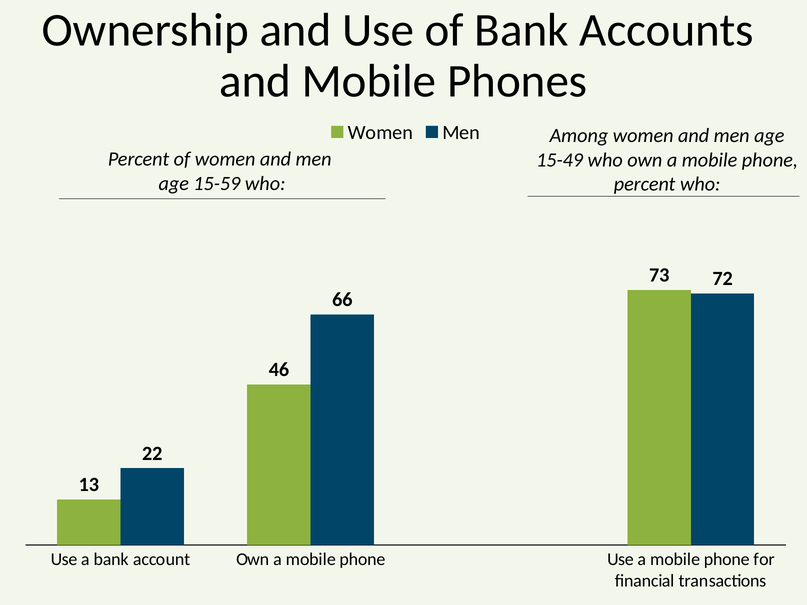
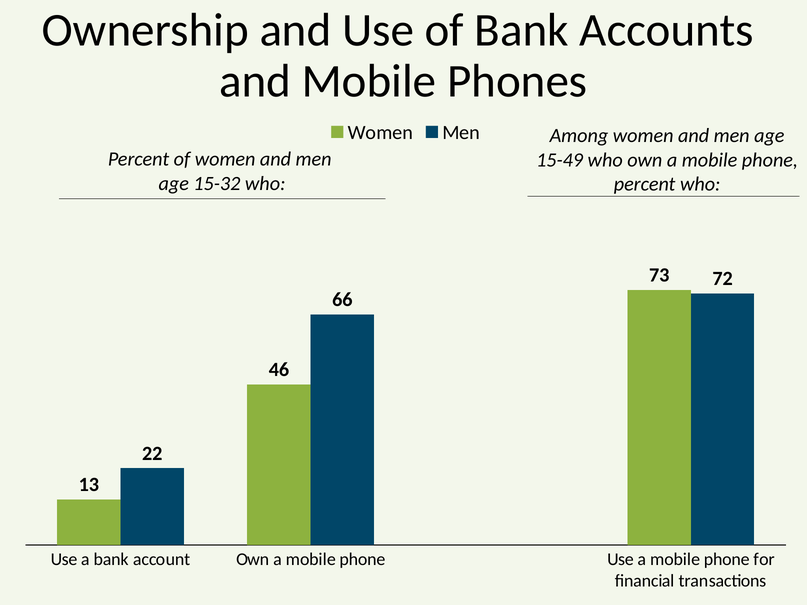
15-59: 15-59 -> 15-32 (217, 183)
